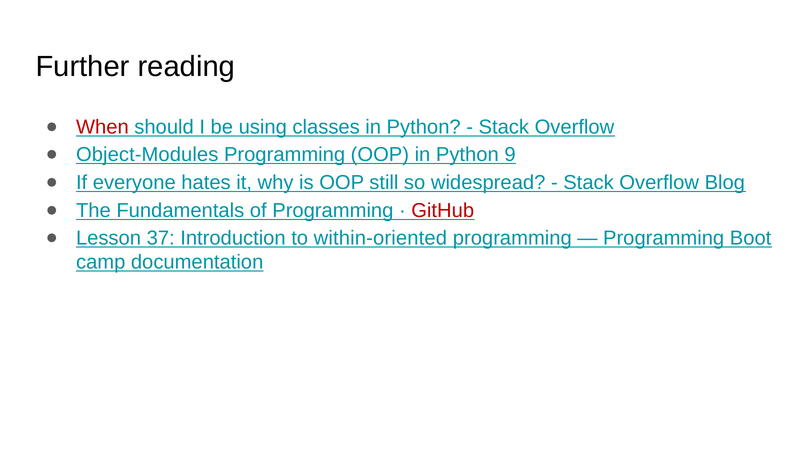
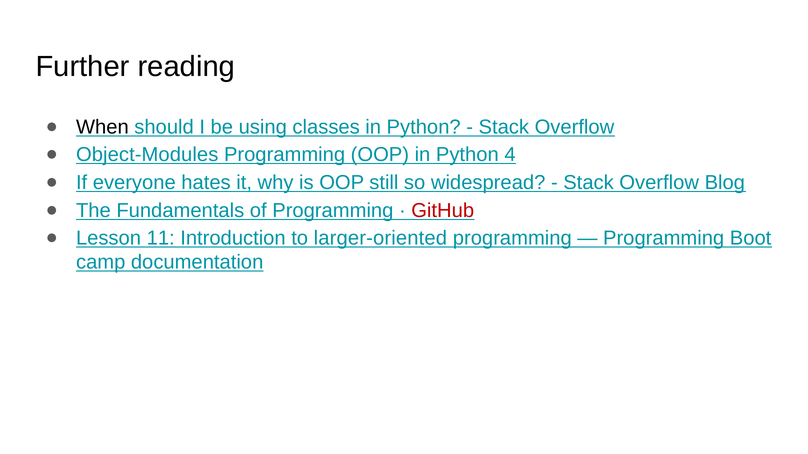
When colour: red -> black (102, 127)
9: 9 -> 4 (510, 155)
37: 37 -> 11 (161, 239)
within-oriented: within-oriented -> larger-oriented (380, 239)
